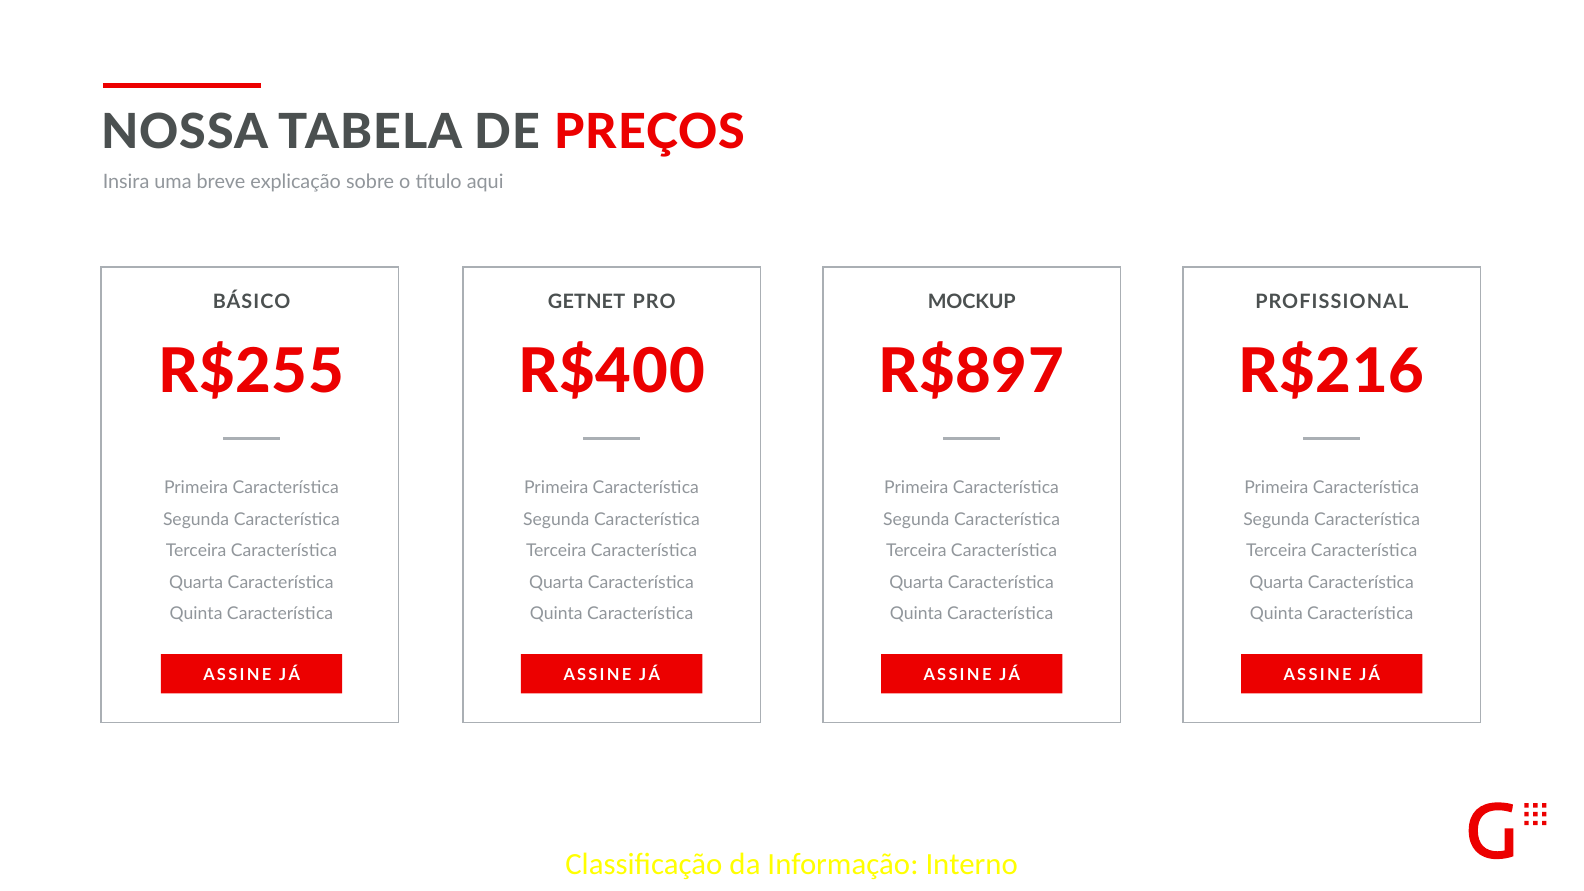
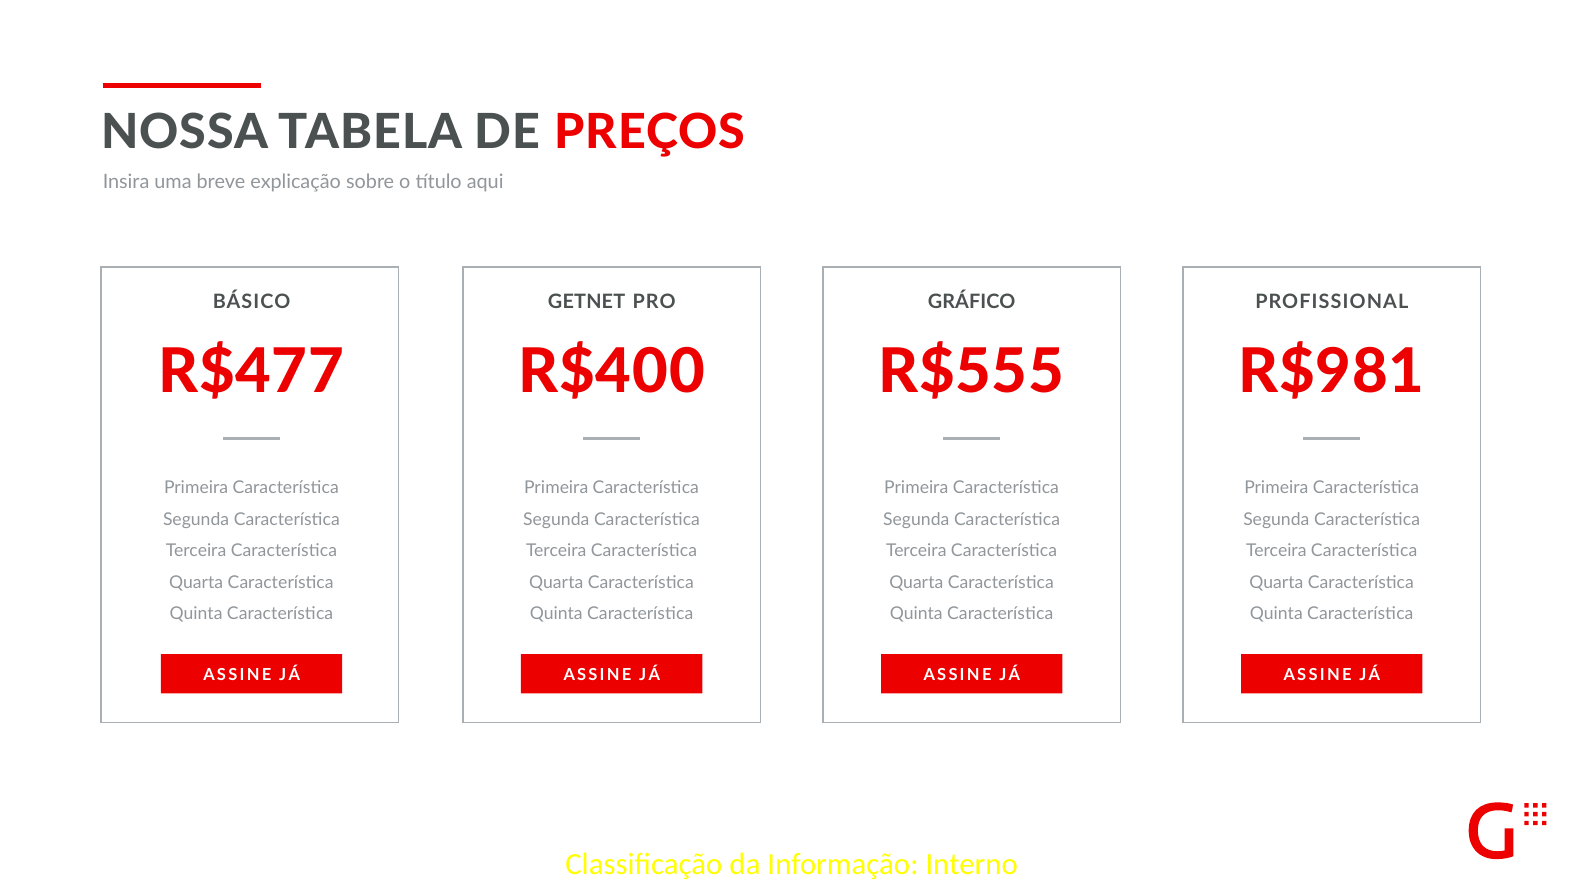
MOCKUP: MOCKUP -> GRÁFICO (972, 302)
R$255: R$255 -> R$477 (251, 372)
R$897: R$897 -> R$555 (971, 372)
R$216: R$216 -> R$981 (1331, 372)
